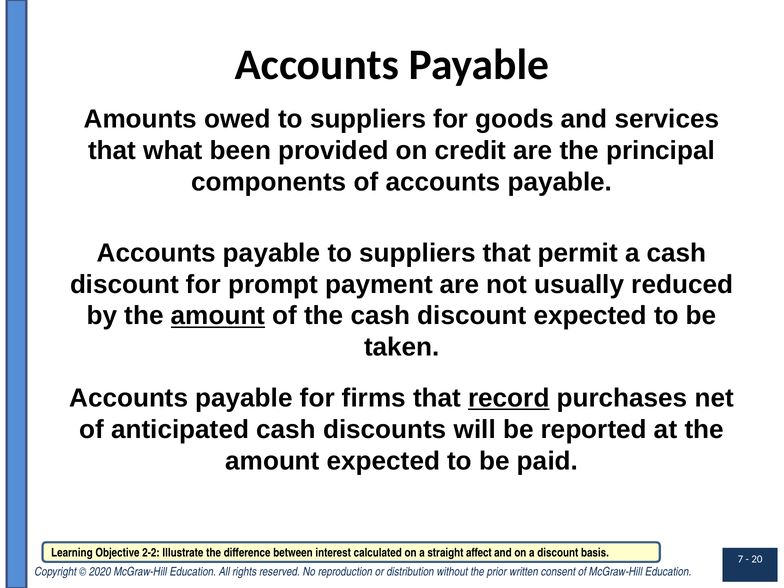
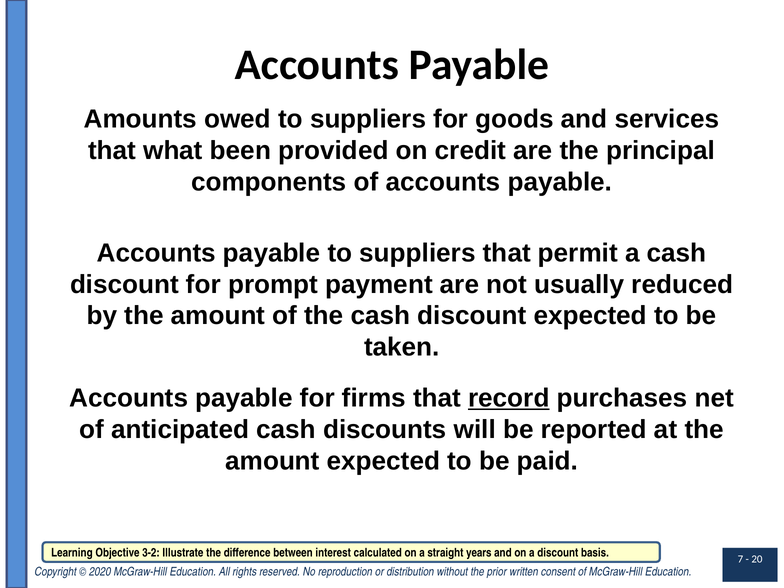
amount underline: present -> none (218, 316)
2-2: 2-2 -> 3-2 (151, 553)
affect: affect -> years (479, 553)
